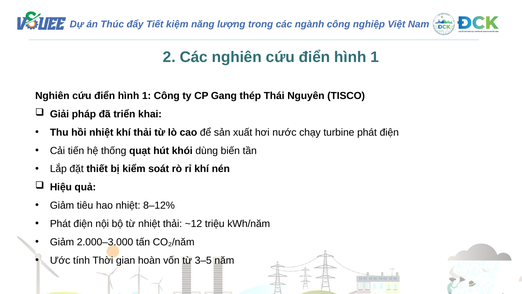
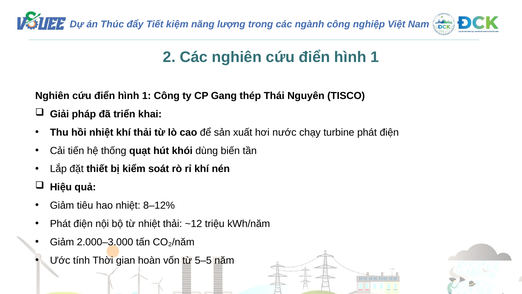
3–5: 3–5 -> 5–5 (203, 260)
